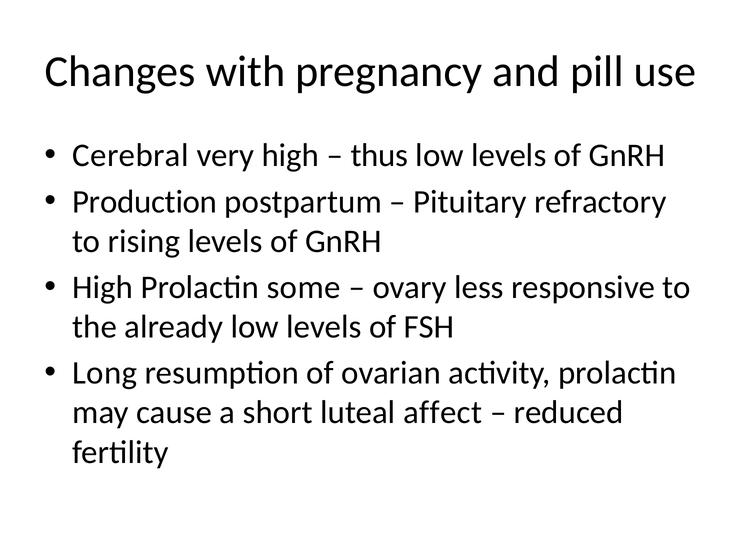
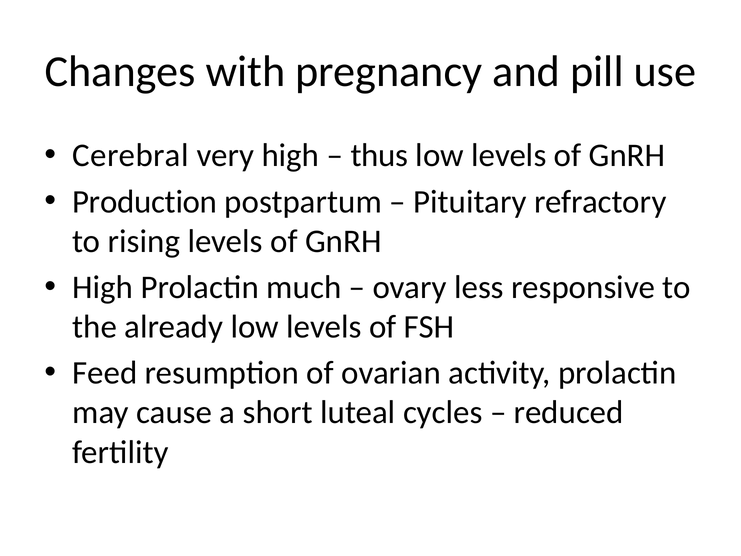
some: some -> much (304, 287)
Long: Long -> Feed (105, 373)
affect: affect -> cycles (443, 412)
